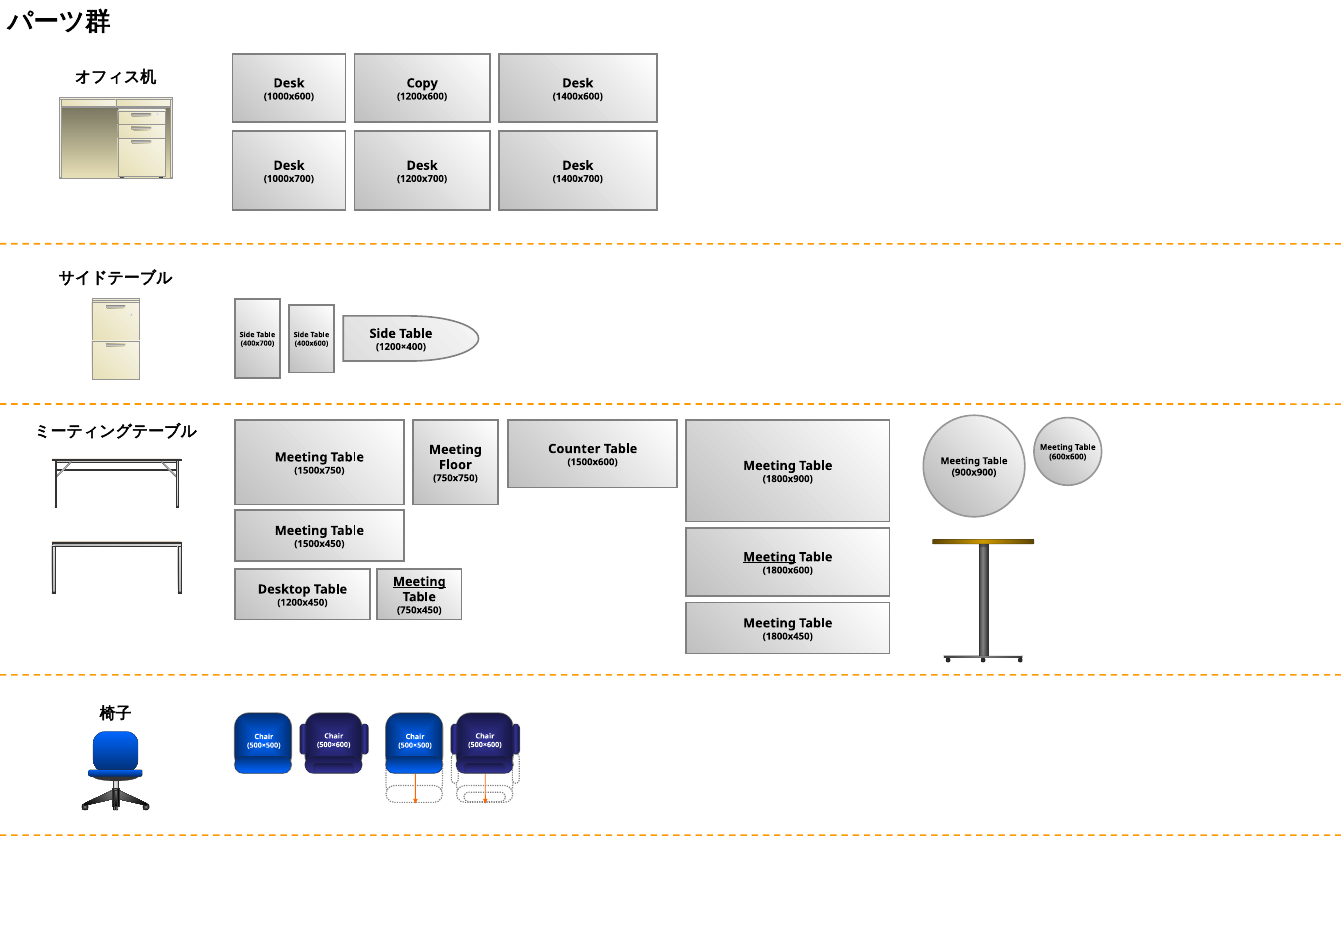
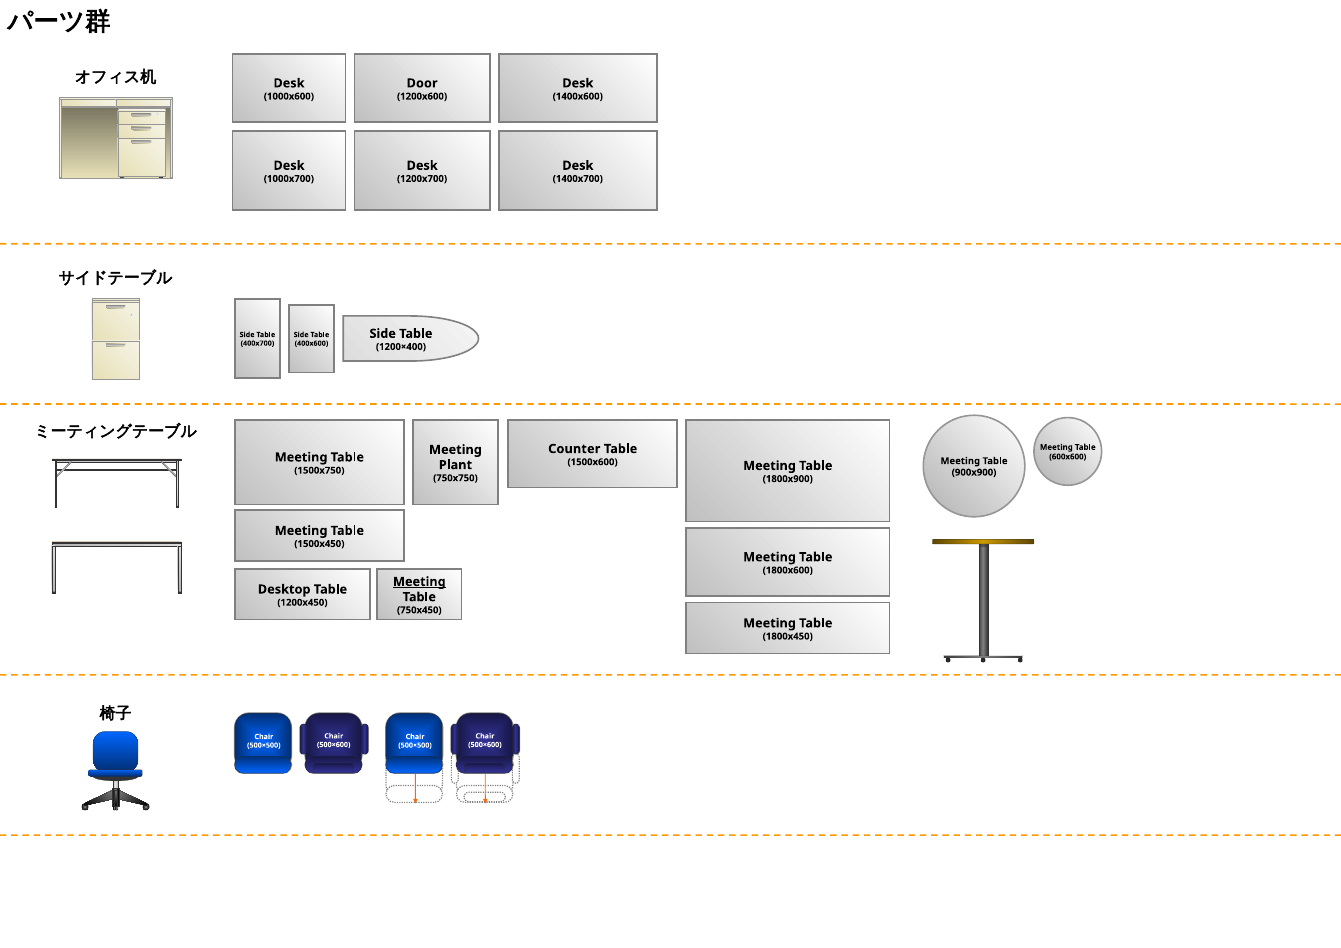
Copy: Copy -> Door (422, 83)
Floor: Floor -> Plant (455, 465)
Meeting underline: present -> none (770, 557)
